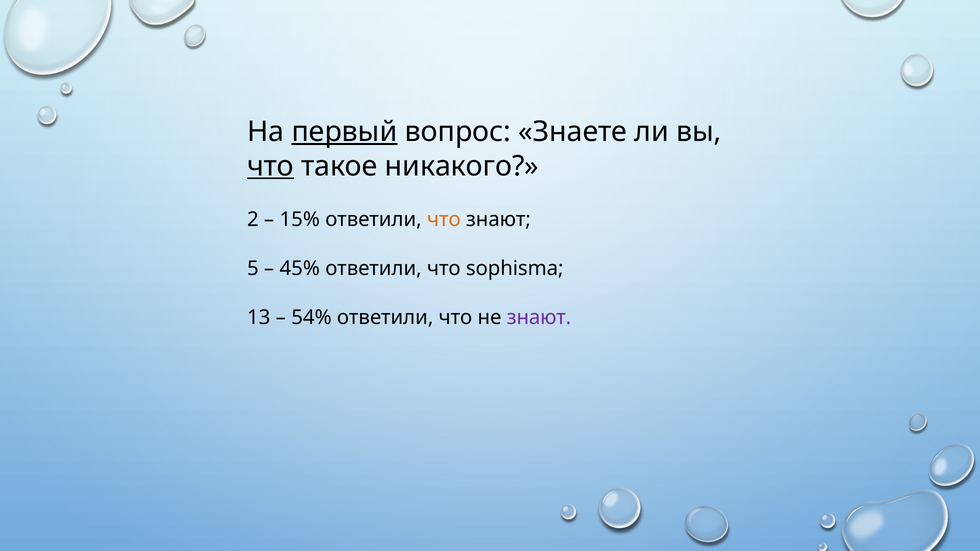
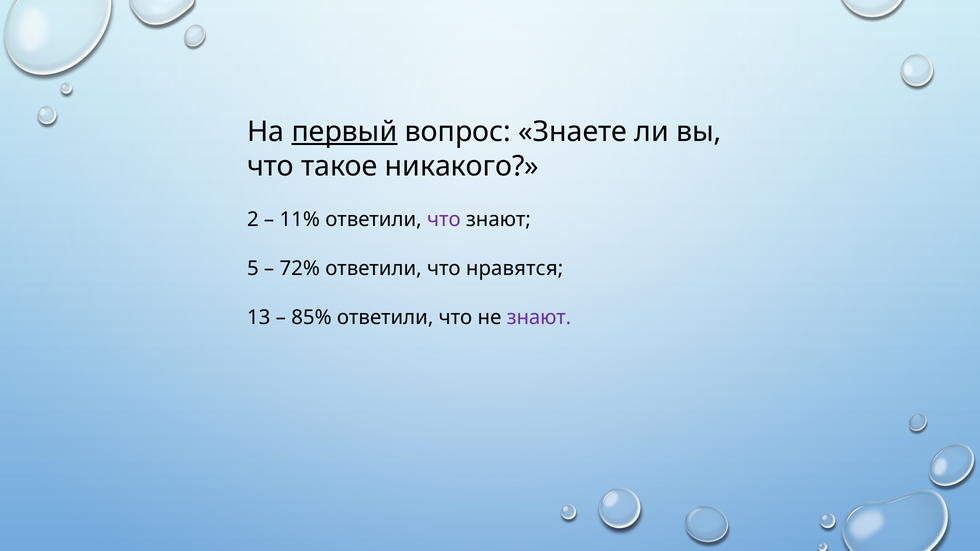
что underline: present -> none (271, 166)
15%: 15% -> 11% (300, 220)
что colour: orange -> purple (444, 220)
45%: 45% -> 72% (300, 269)
sophisma: sophisma -> нравятся (515, 269)
54%: 54% -> 85% (311, 318)
